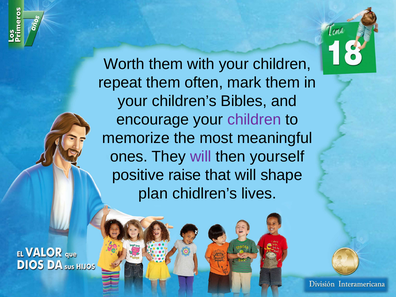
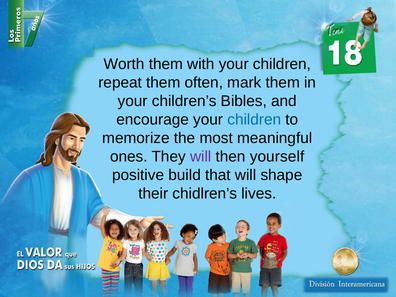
children colour: purple -> blue (254, 120)
raise: raise -> build (185, 175)
plan: plan -> their (153, 194)
